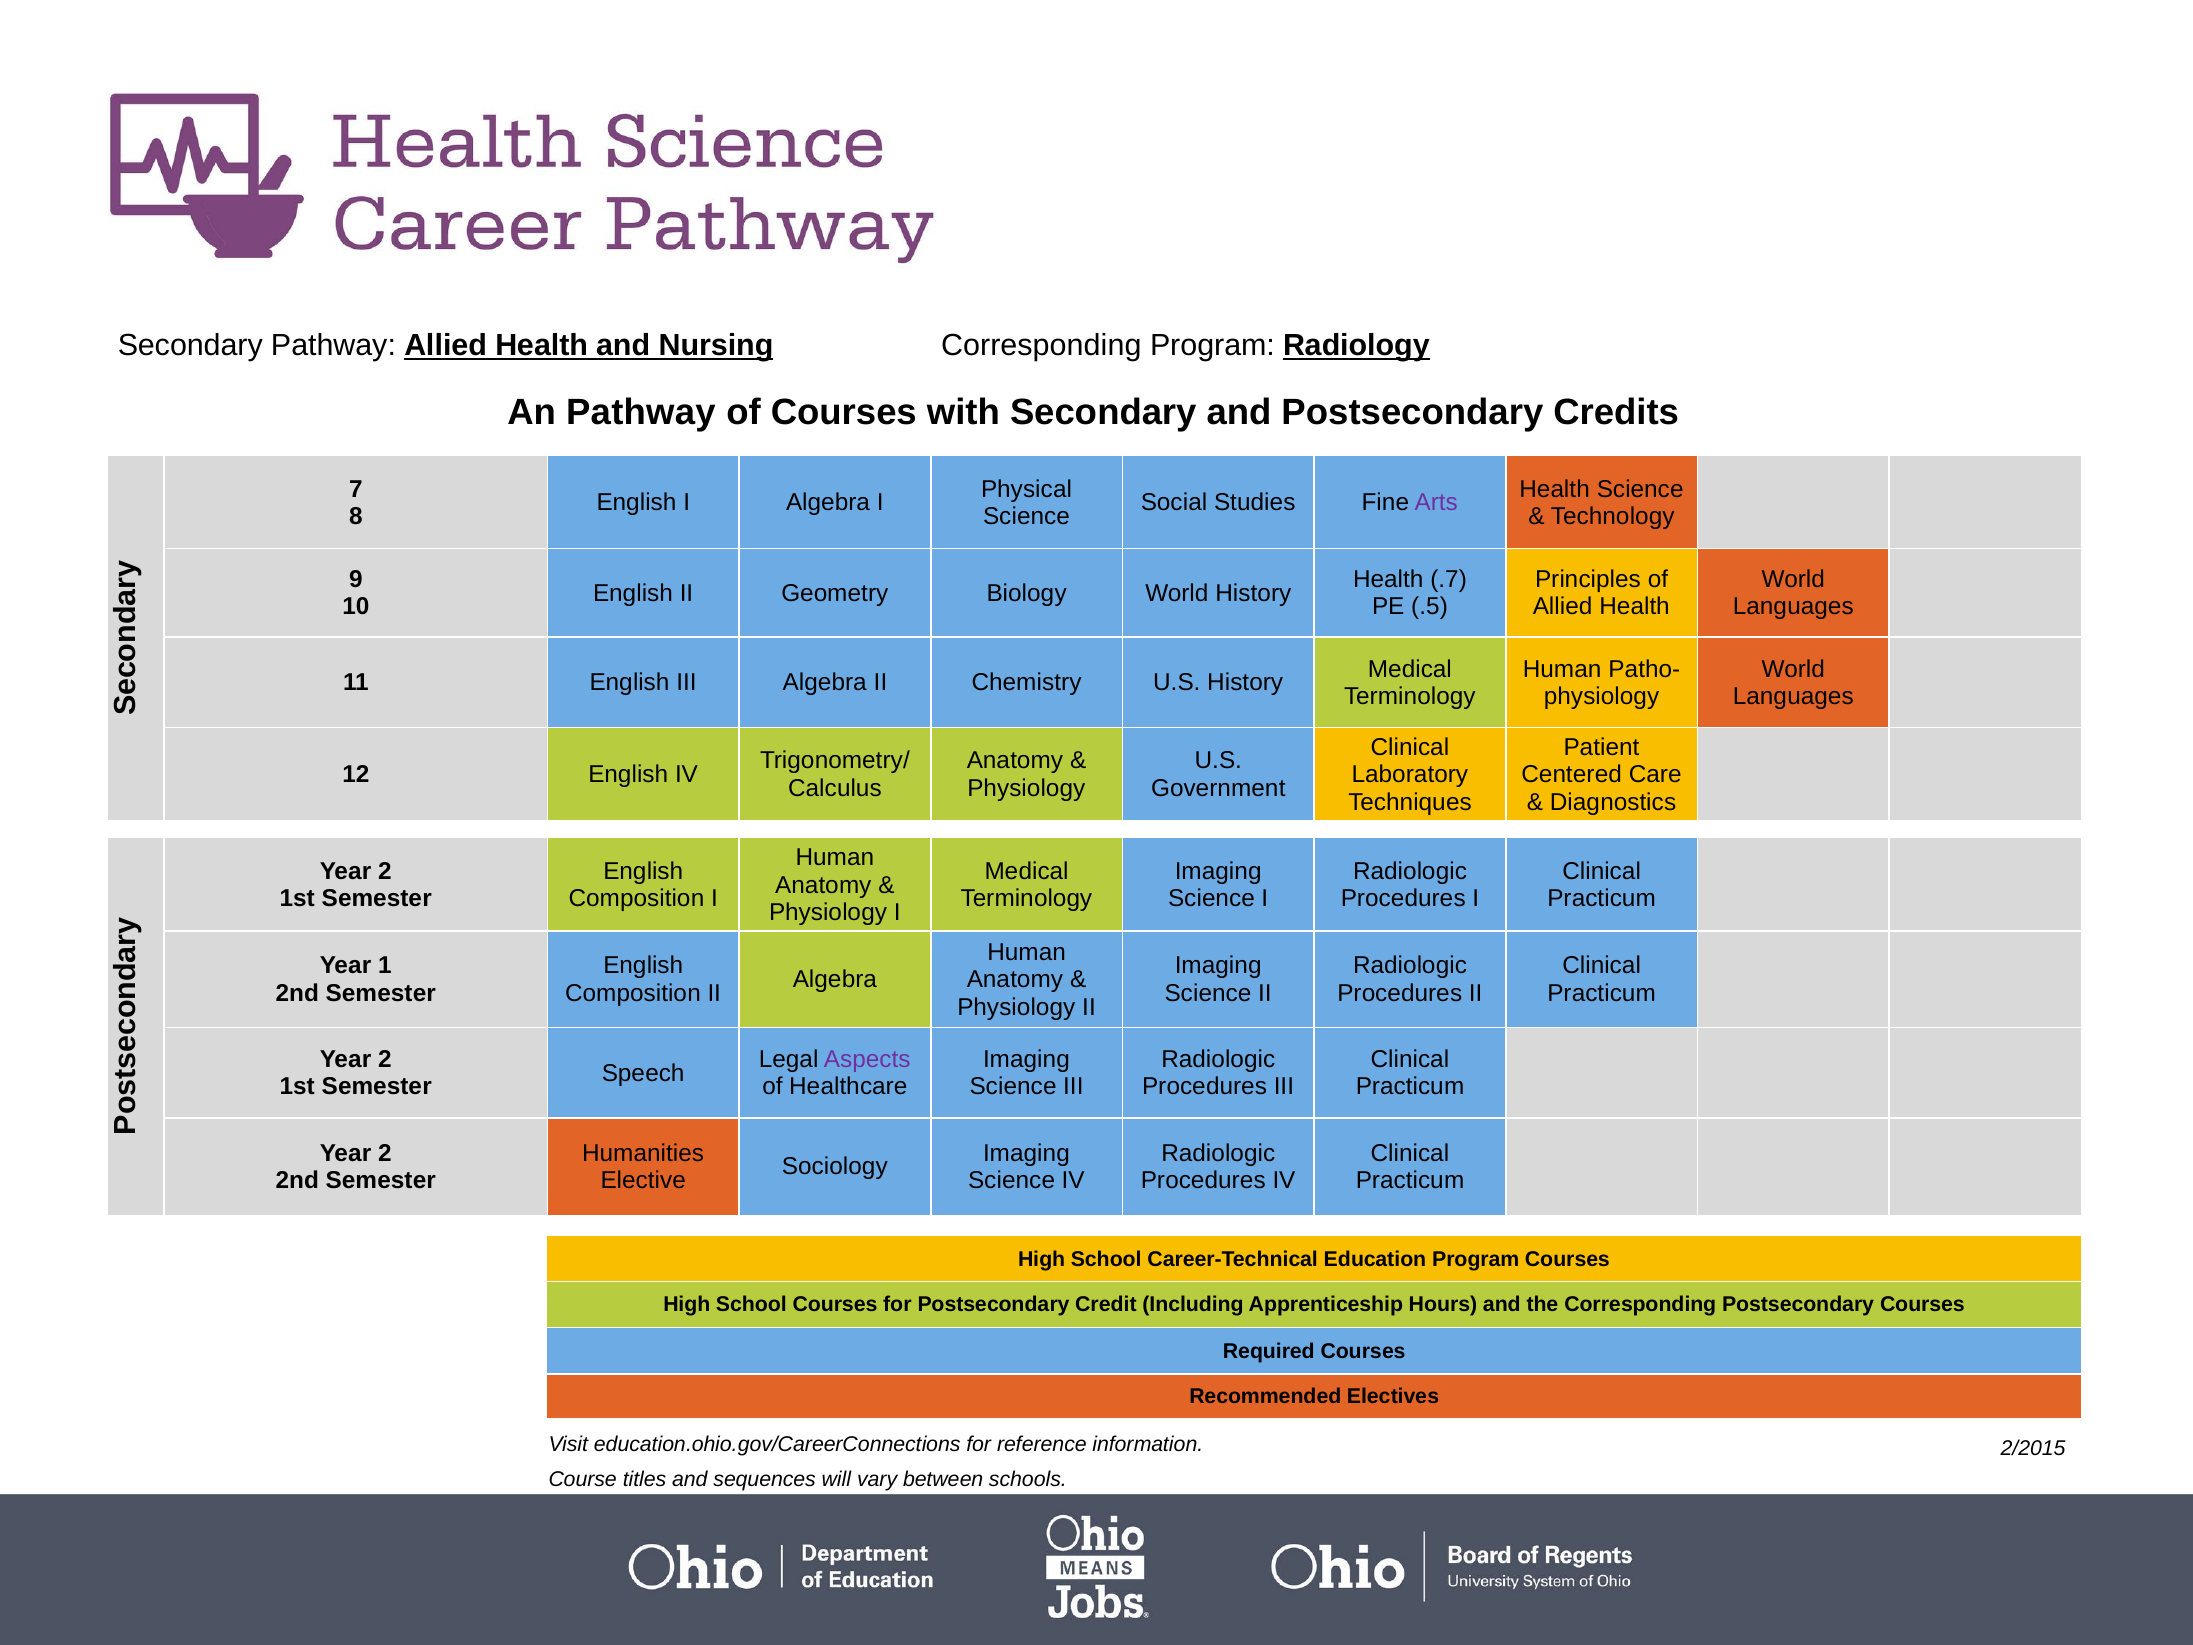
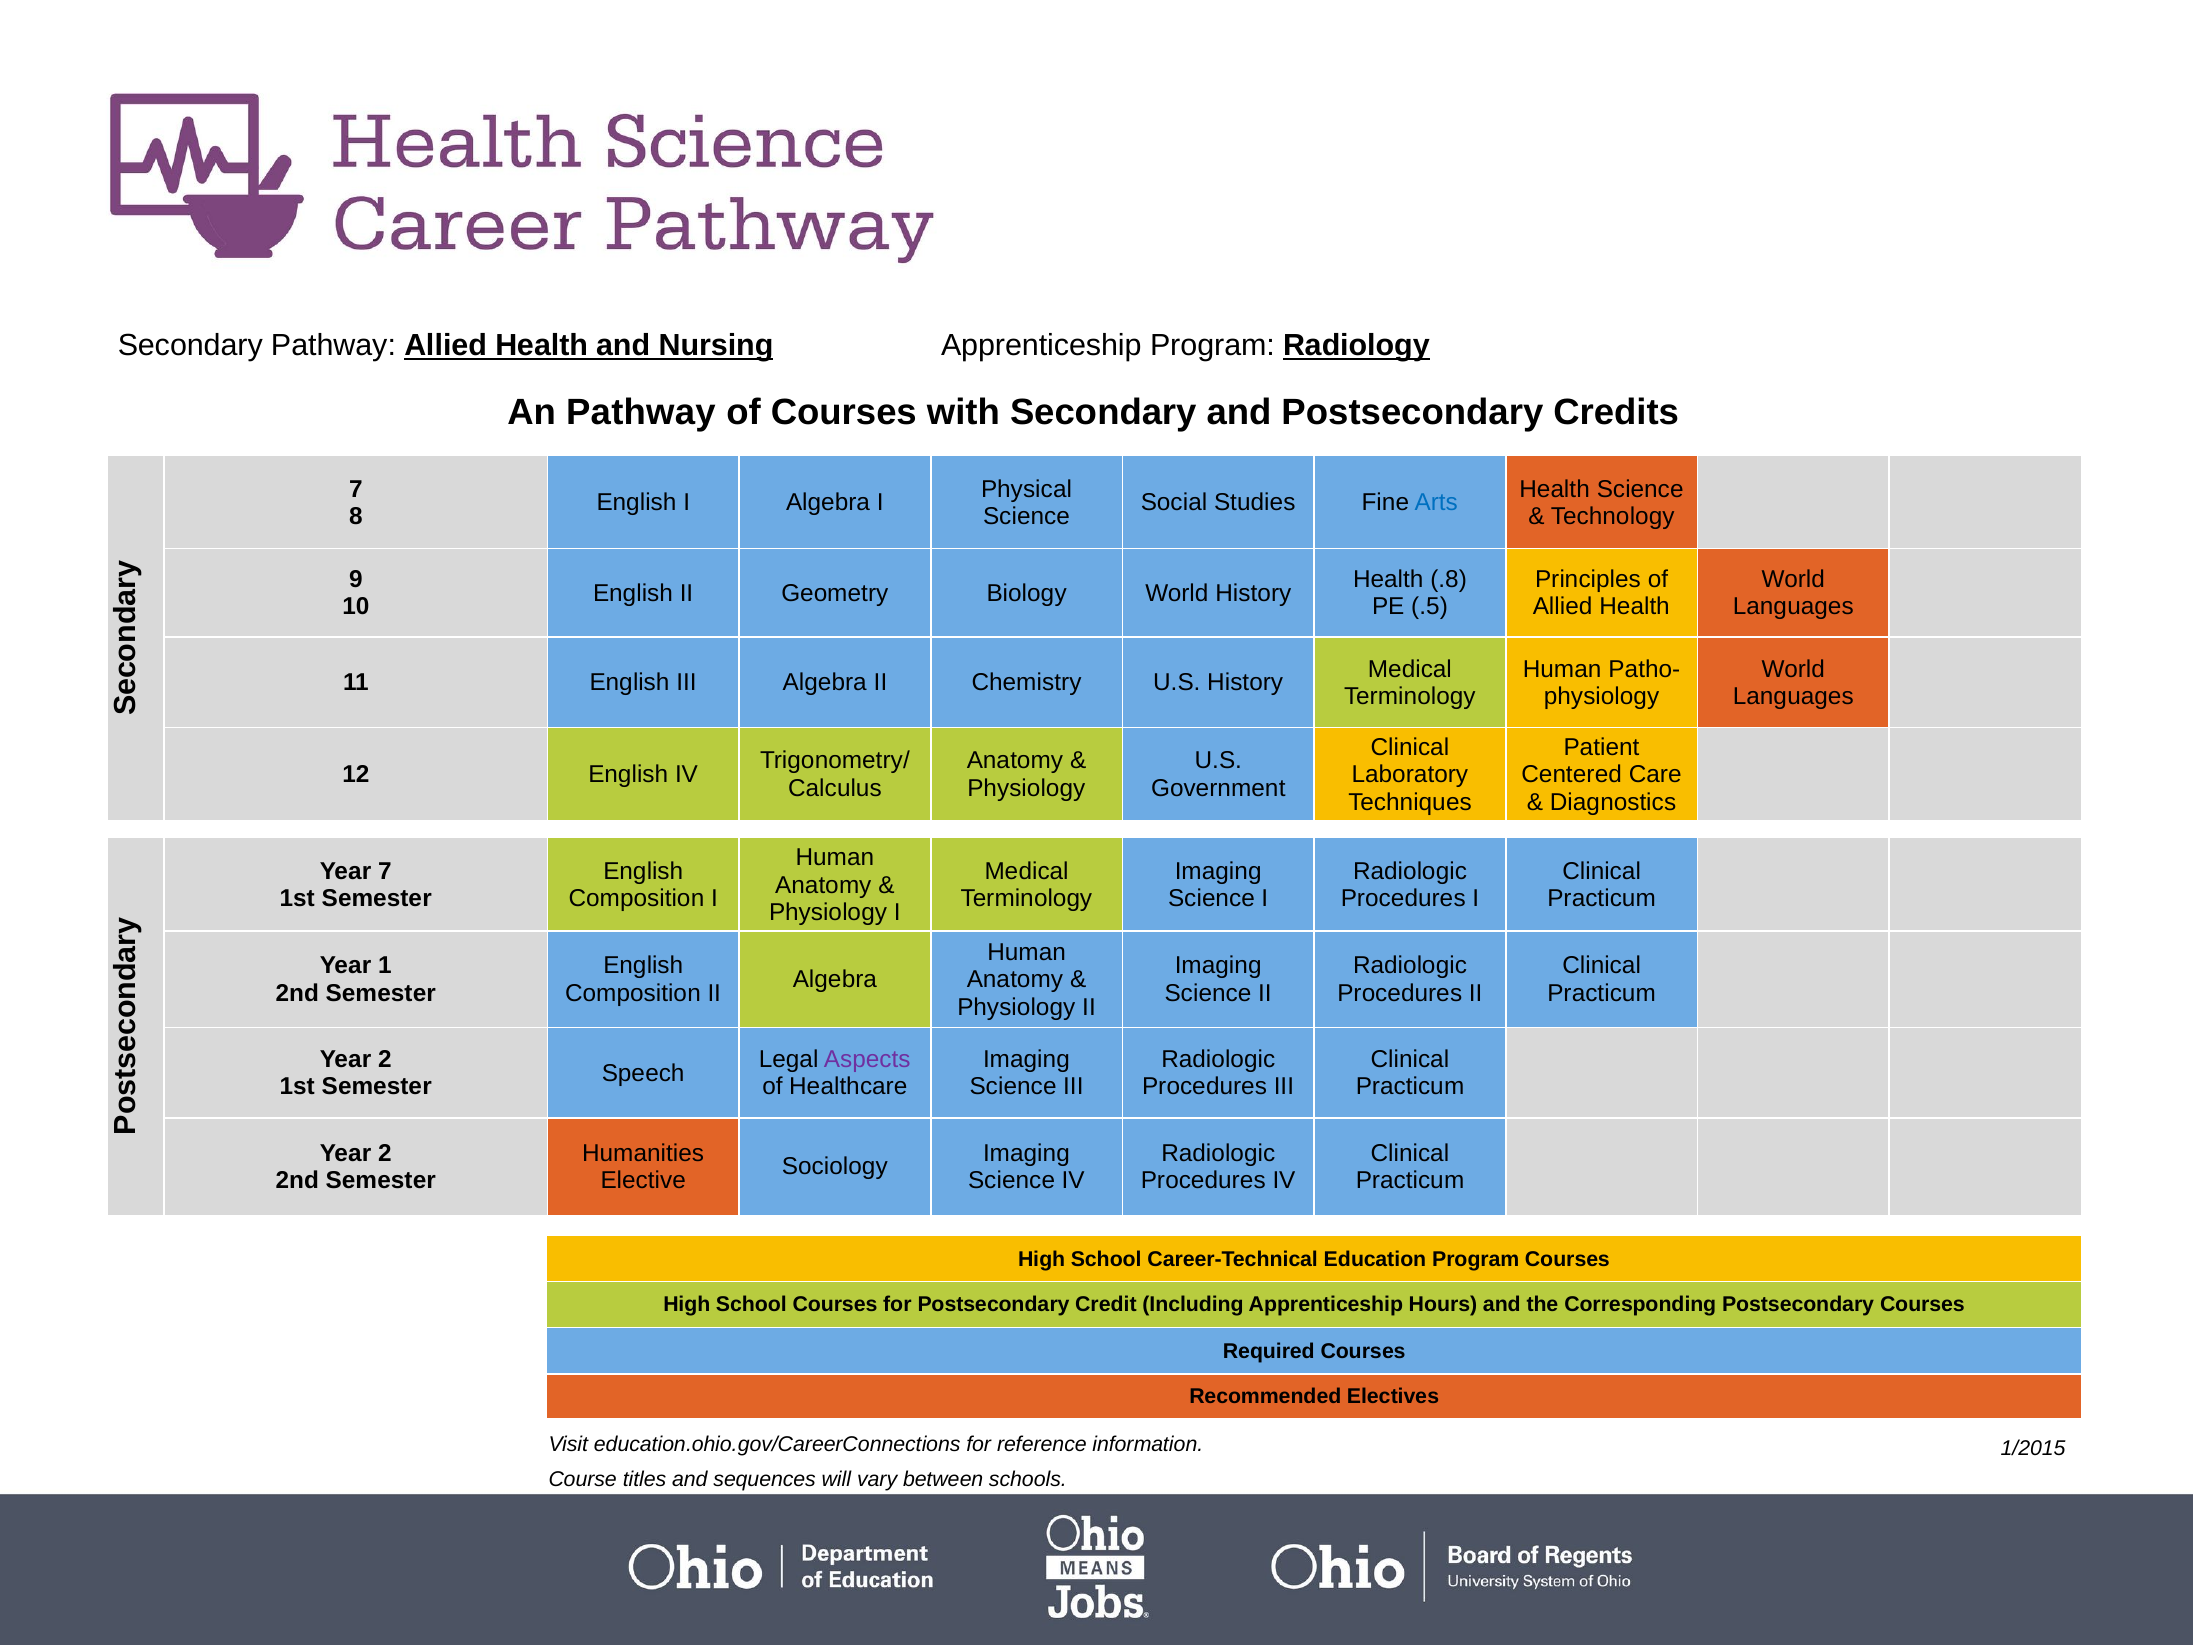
Nursing Corresponding: Corresponding -> Apprenticeship (1041, 345)
Arts colour: purple -> blue (1436, 503)
.7: .7 -> .8 (1449, 579)
2: 2 -> 7 (385, 871)
2/2015: 2/2015 -> 1/2015 (2033, 1448)
